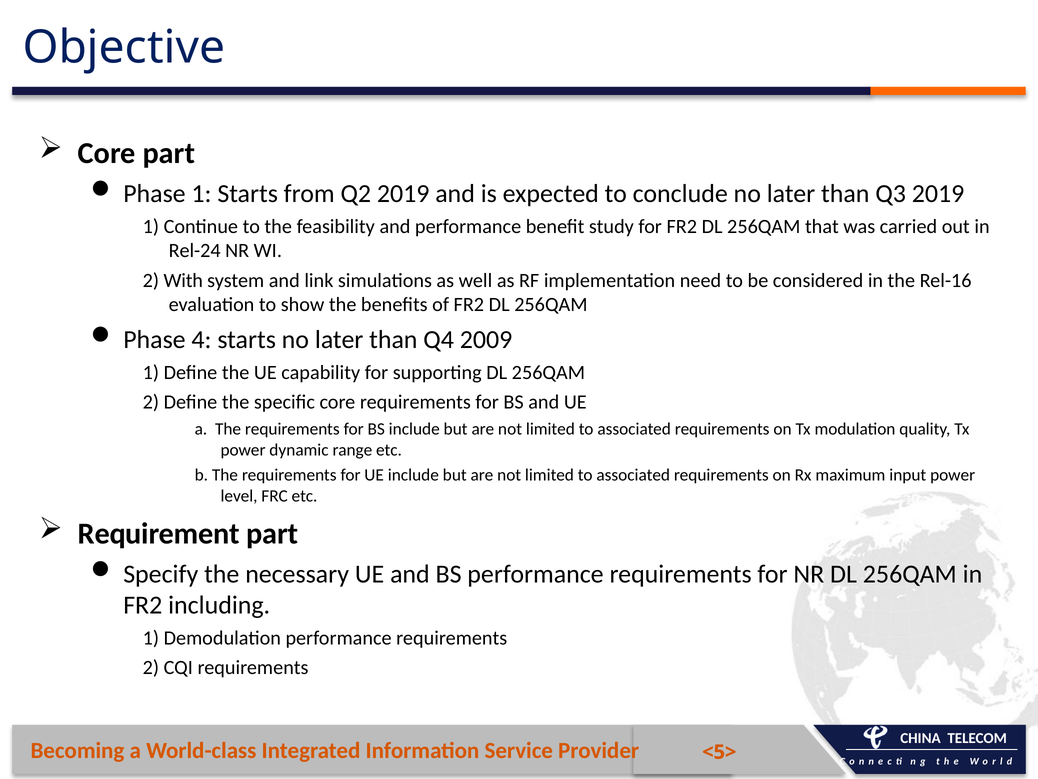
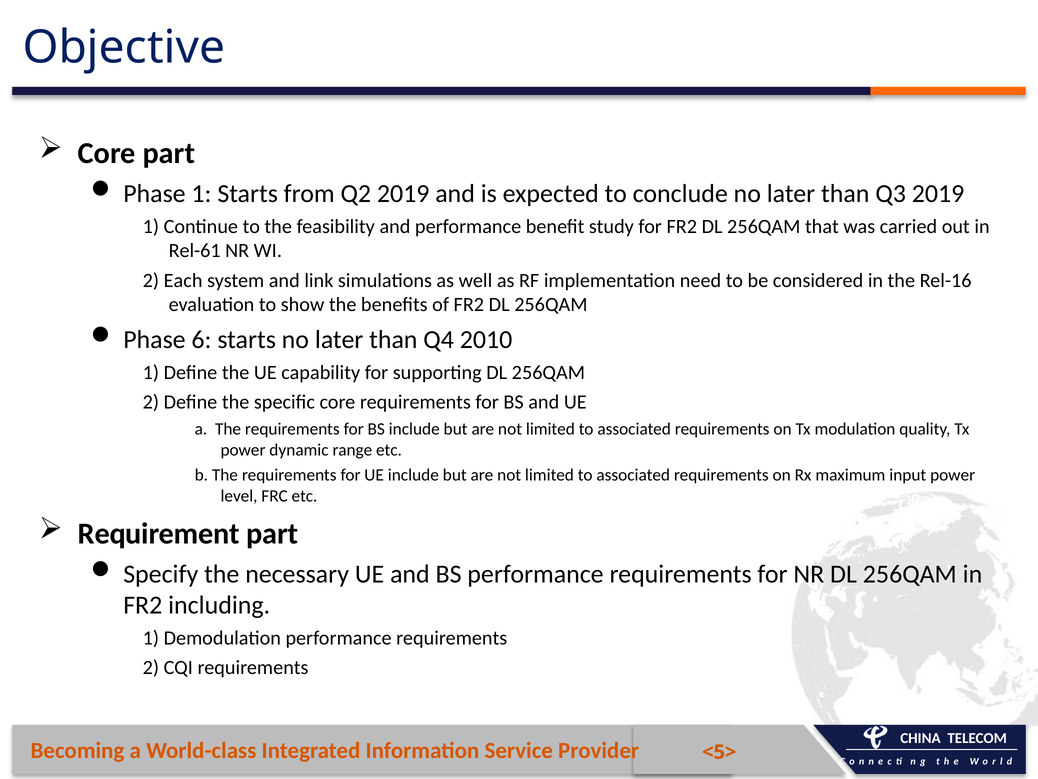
Rel-24: Rel-24 -> Rel-61 (195, 250)
With: With -> Each (183, 280)
4: 4 -> 6 (202, 339)
2009: 2009 -> 2010 (486, 339)
